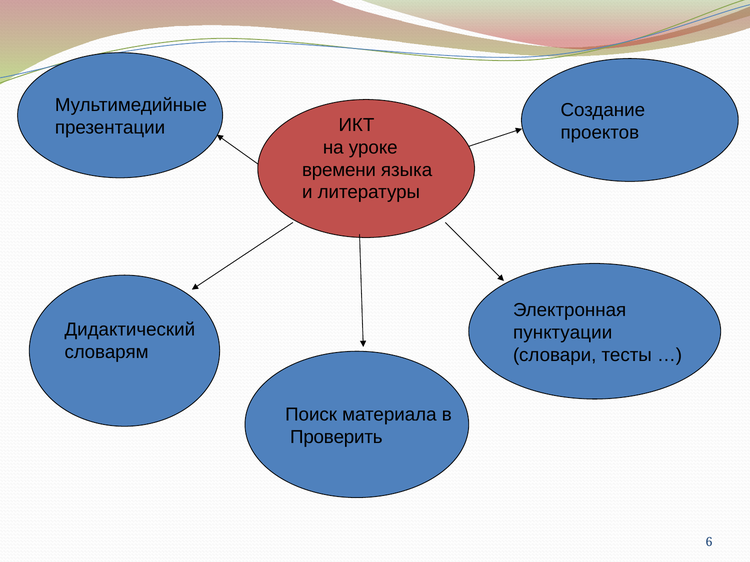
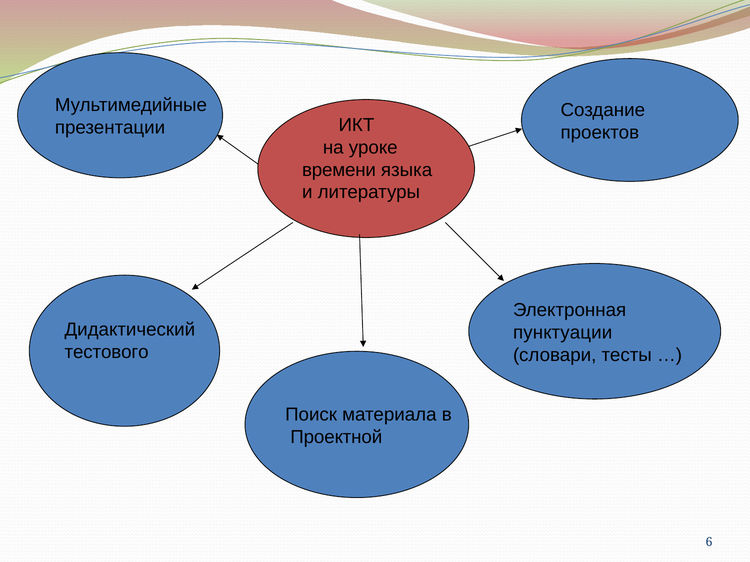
словарям: словарям -> тестового (107, 352)
Проверить: Проверить -> Проектной (336, 437)
